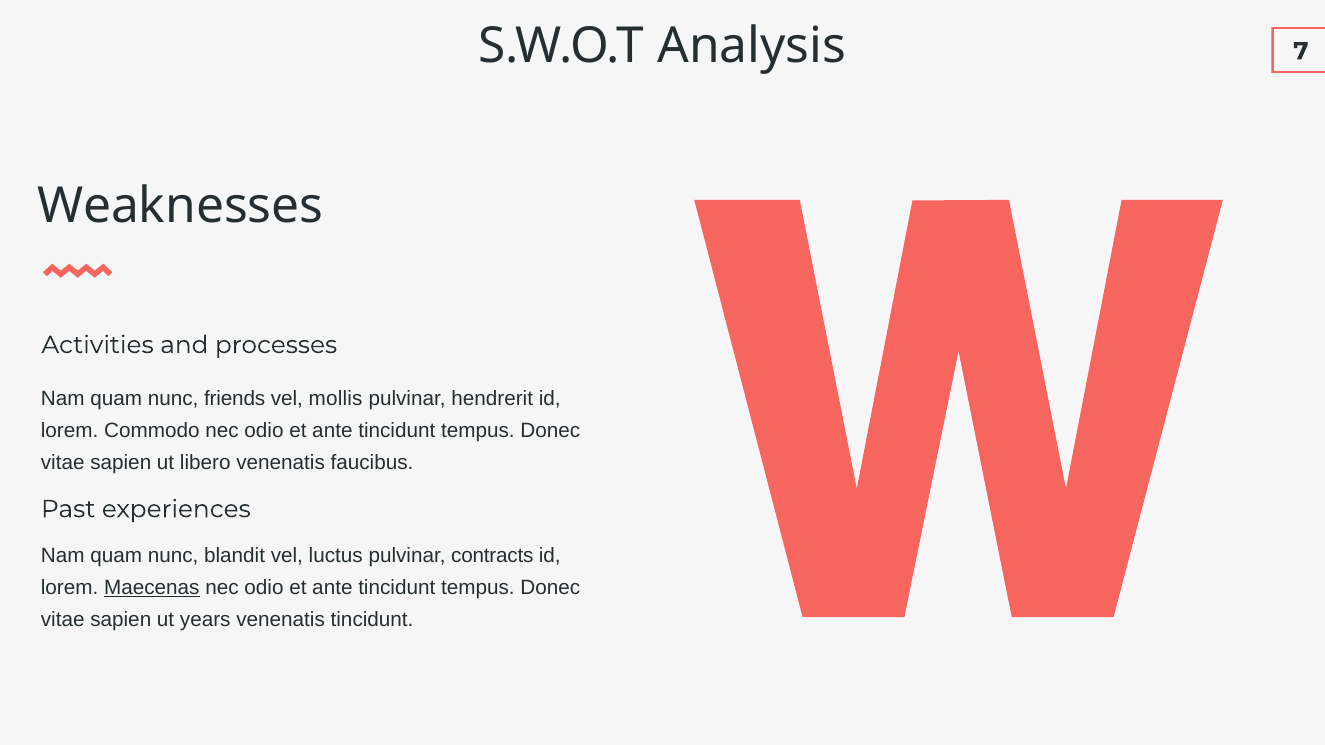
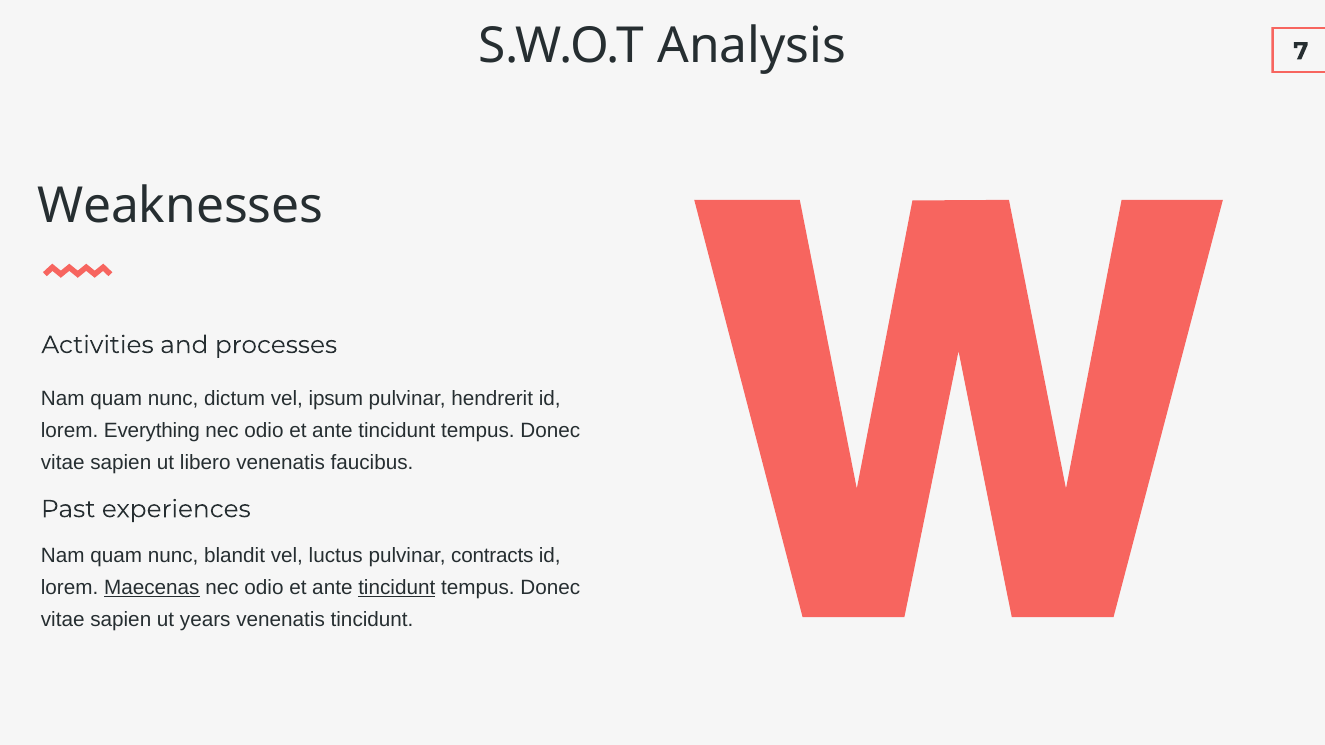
friends: friends -> dictum (235, 398)
mollis: mollis -> ipsum (336, 398)
Commodo: Commodo -> Everything (152, 431)
tincidunt underline: none -> present (397, 588)
